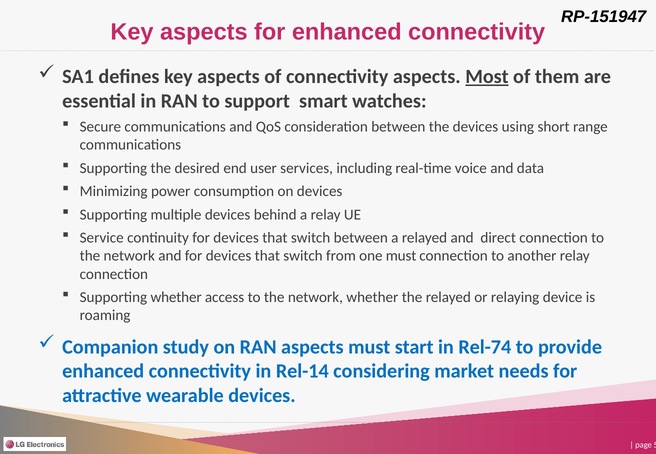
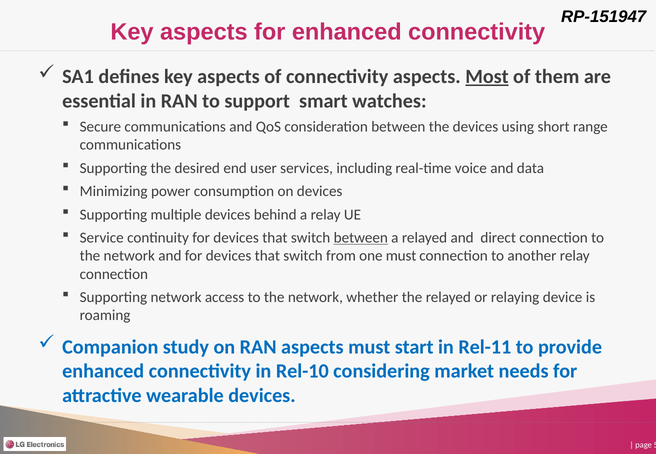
between underline: none -> present (361, 238)
Supporting whether: whether -> network (176, 297)
Rel-74: Rel-74 -> Rel-11 (485, 347)
Rel-14: Rel-14 -> Rel-10 (302, 371)
